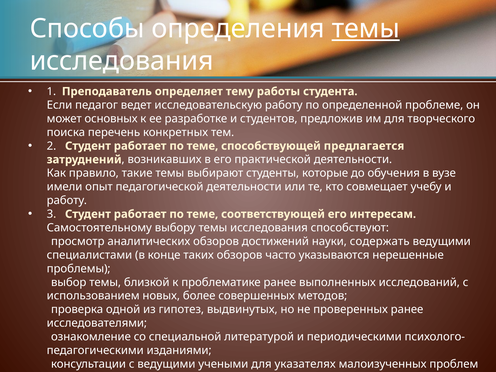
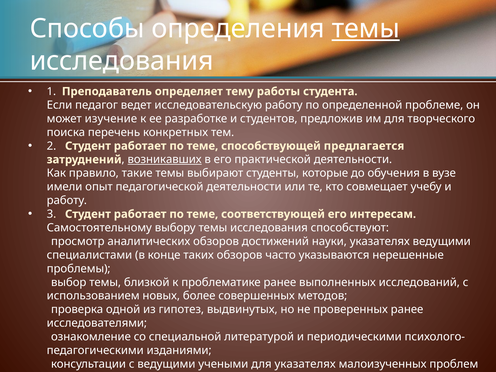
основных: основных -> изучение (111, 119)
возникавших underline: none -> present (165, 160)
науки содержать: содержать -> указателях (380, 241)
